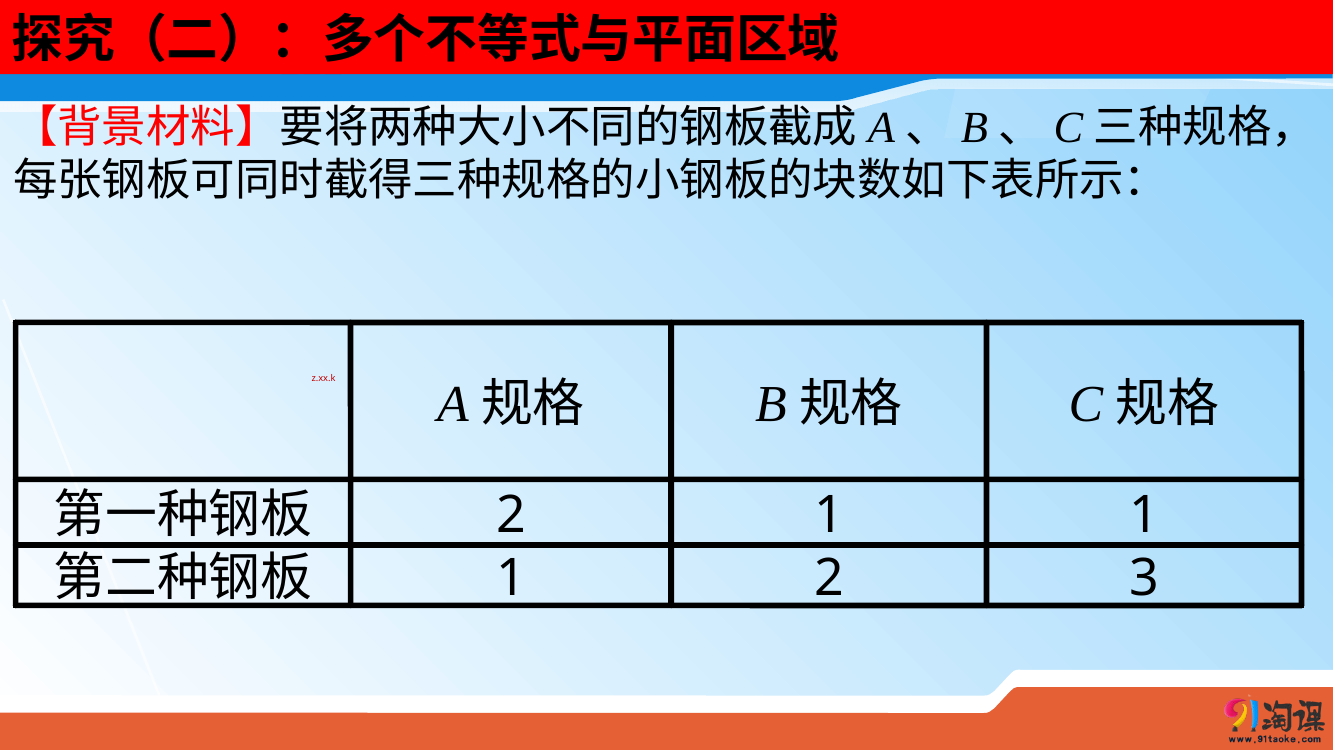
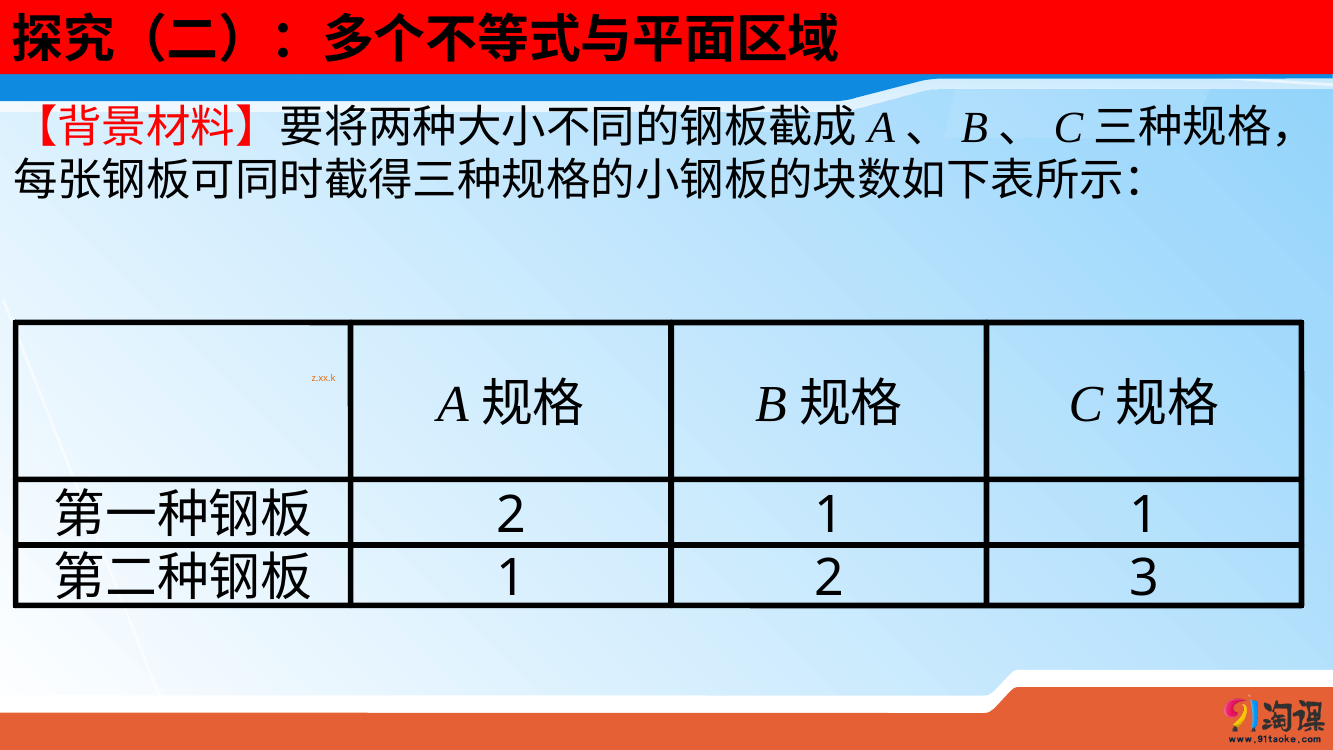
z.xx.k colour: red -> orange (324, 378)
